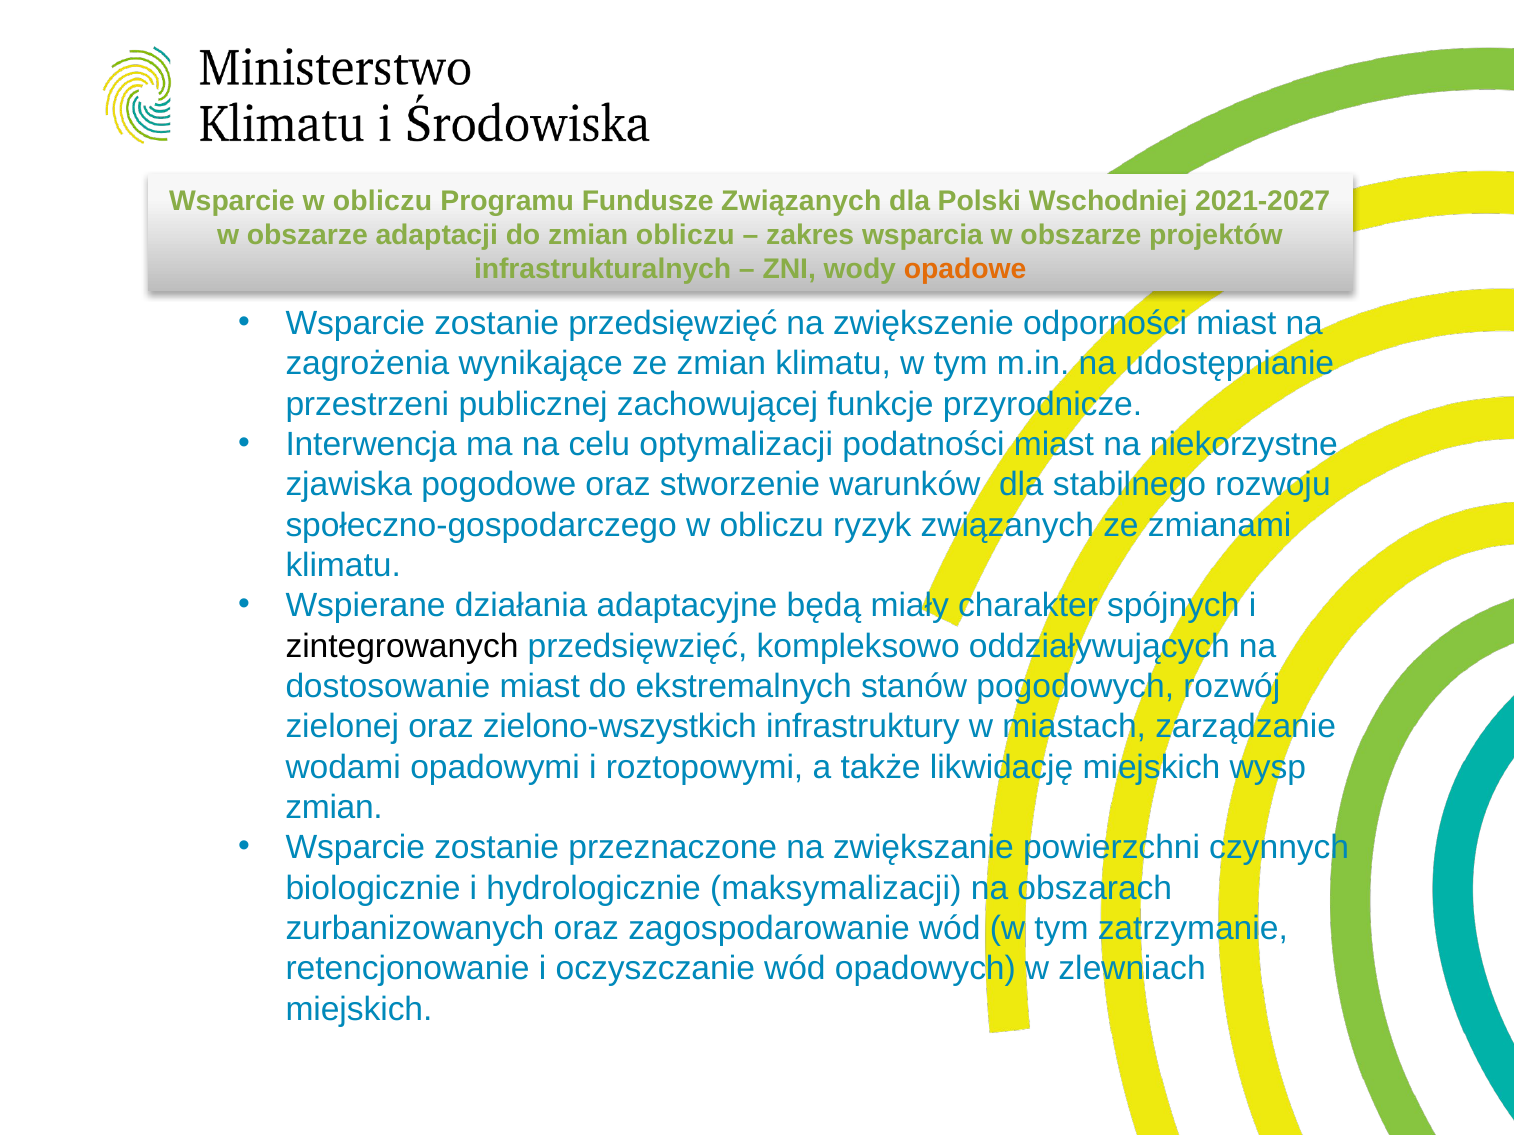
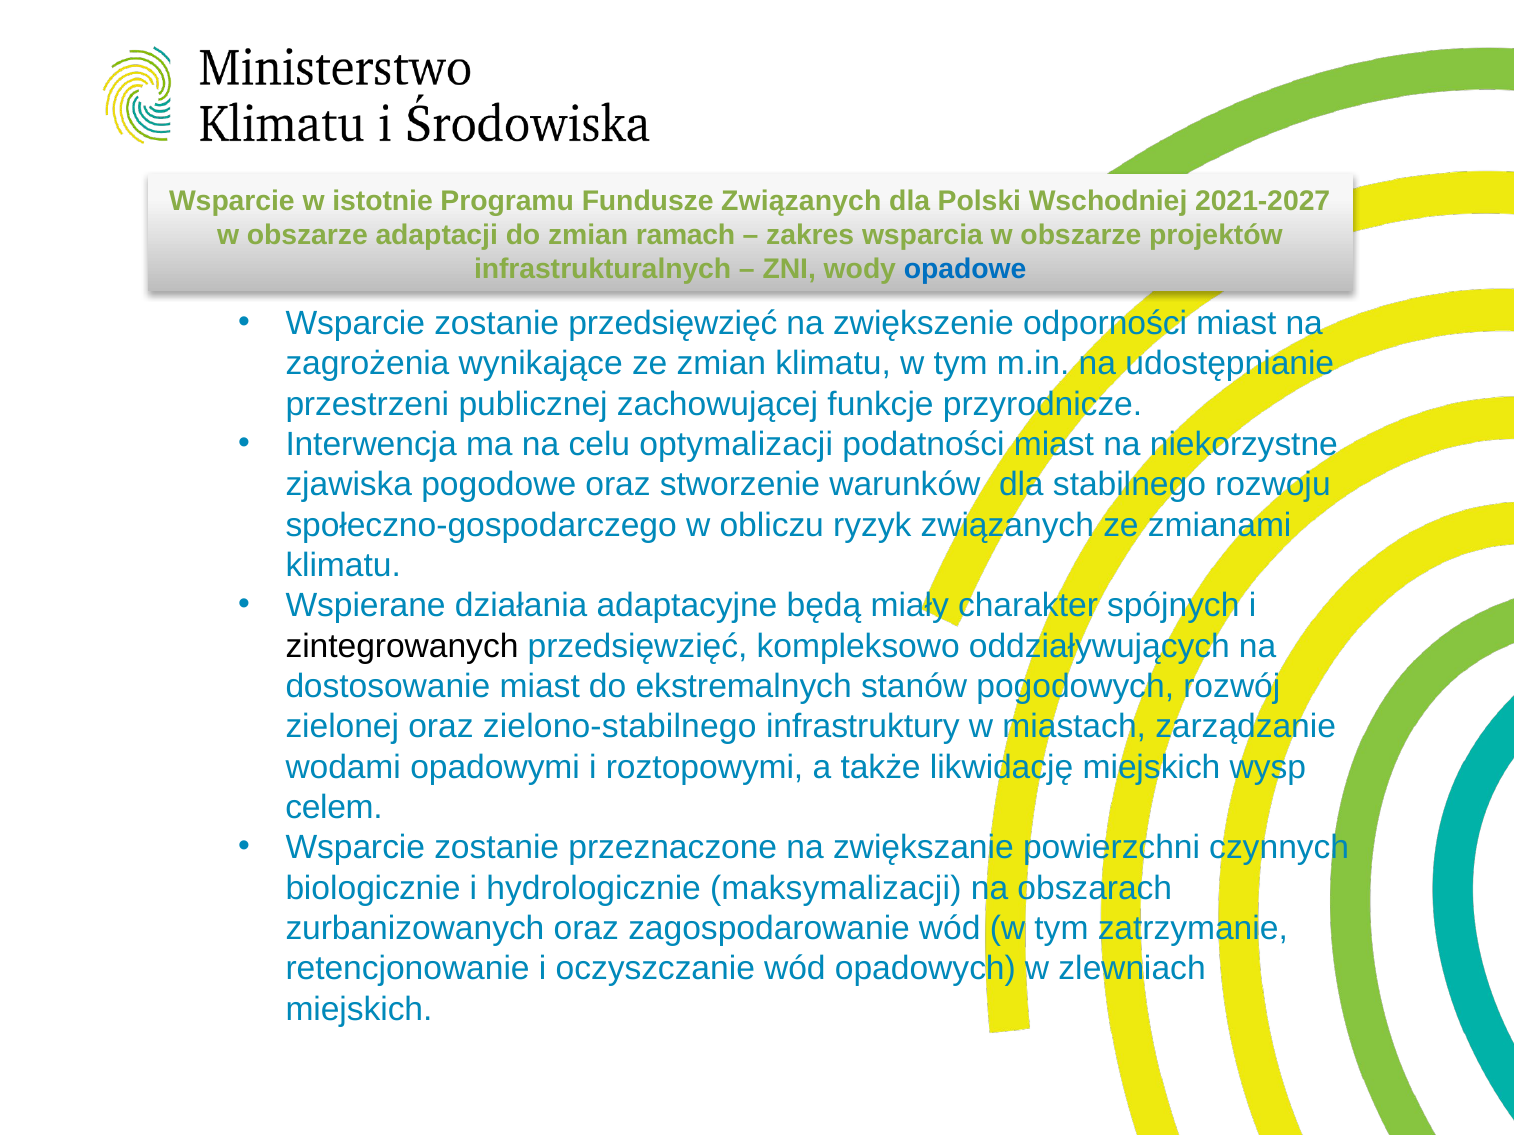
Wsparcie w obliczu: obliczu -> istotnie (383, 201)
zmian obliczu: obliczu -> ramach (686, 235)
opadowe colour: orange -> blue (965, 269)
zielono-wszystkich: zielono-wszystkich -> zielono-stabilnego (620, 727)
zmian: zmian -> celem (334, 808)
